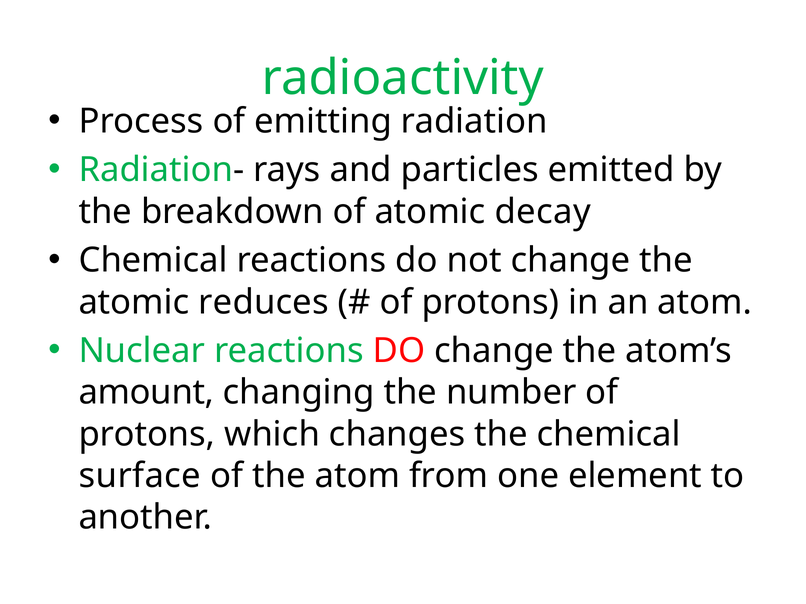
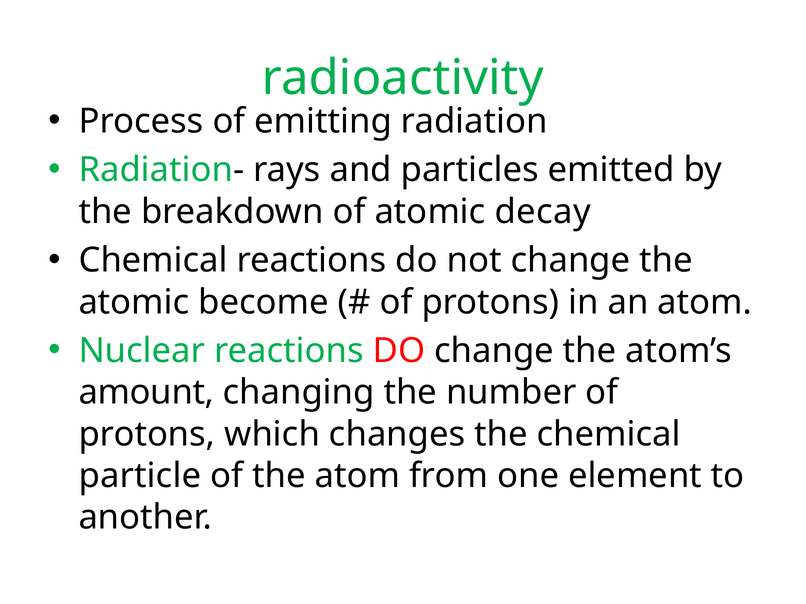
reduces: reduces -> become (264, 302)
surface: surface -> particle (140, 476)
